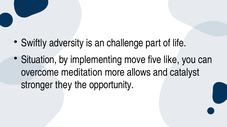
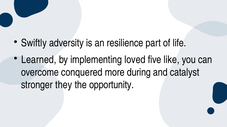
challenge: challenge -> resilience (125, 43)
Situation: Situation -> Learned (39, 60)
move: move -> loved (135, 60)
meditation: meditation -> conquered (82, 73)
allows: allows -> during (139, 73)
